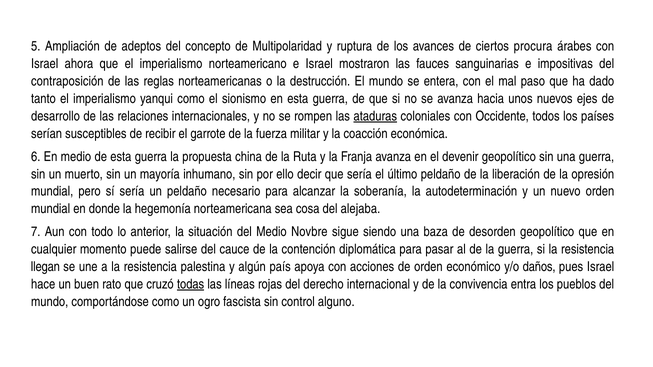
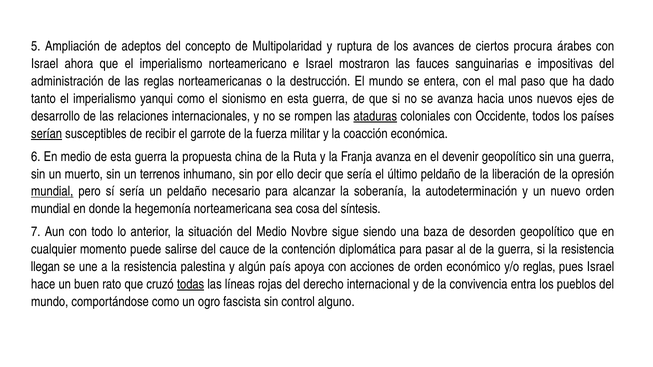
contraposición: contraposición -> administración (67, 81)
serían underline: none -> present (47, 134)
mayoría: mayoría -> terrenos (160, 174)
mundial underline: none -> present (52, 192)
alejaba: alejaba -> síntesis (361, 209)
y/o daños: daños -> reglas (539, 267)
